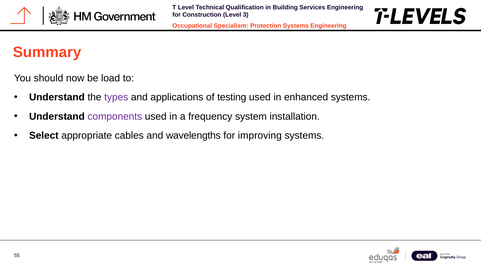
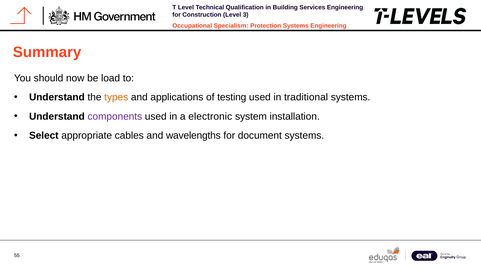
types colour: purple -> orange (116, 98)
enhanced: enhanced -> traditional (306, 98)
frequency: frequency -> electronic (210, 117)
improving: improving -> document (260, 136)
